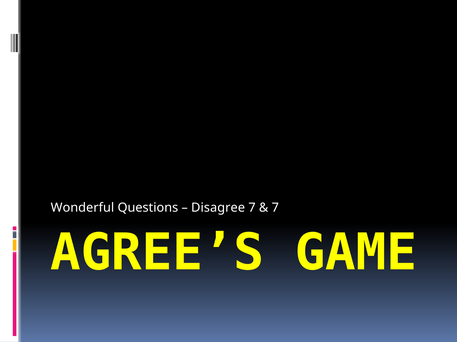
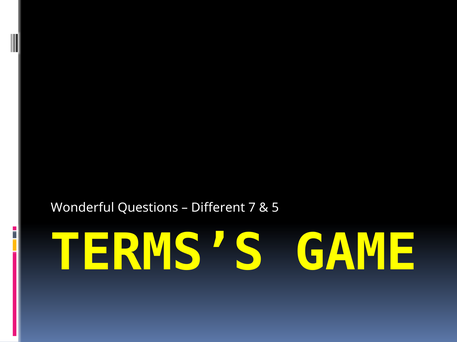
Disagree: Disagree -> Different (218, 208)
7: 7 -> 5 (275, 208)
AGREE’S: AGREE’S -> TERMS’S (157, 253)
